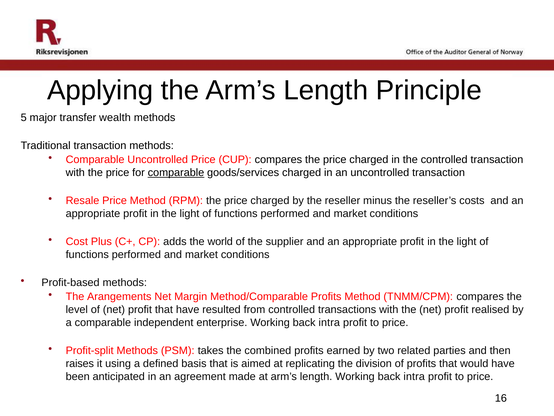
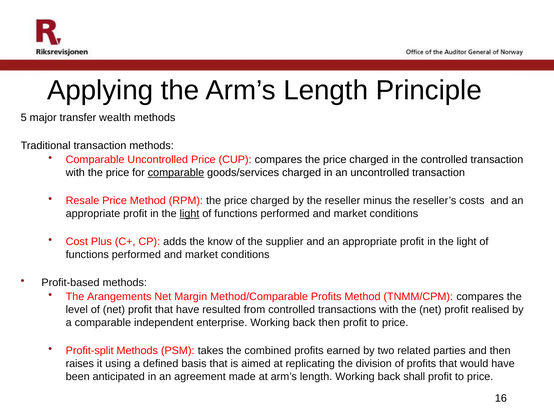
light underline: none -> present (189, 213)
world: world -> know (220, 241)
enterprise Working back intra: intra -> then (329, 322)
length Working back intra: intra -> shall (414, 376)
